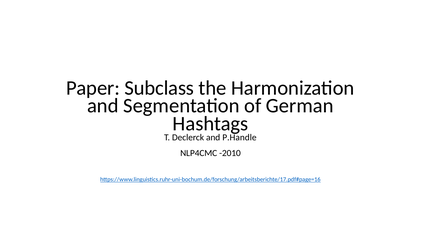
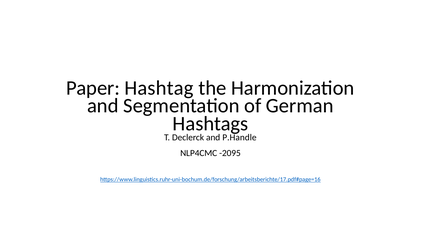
Subclass: Subclass -> Hashtag (159, 88)
-2010: -2010 -> -2095 (230, 153)
